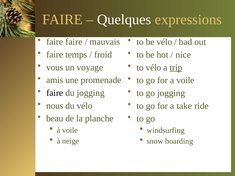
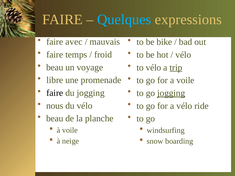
Quelques colour: white -> light blue (124, 20)
faire faire: faire -> avec (74, 42)
be vélo: vélo -> bike (164, 42)
nice: nice -> vélo (183, 55)
vous: vous -> beau (55, 67)
amis: amis -> libre (55, 80)
jogging underline: none -> present (171, 93)
a take: take -> vélo (184, 106)
